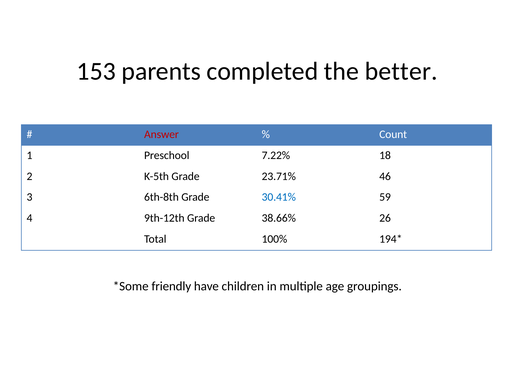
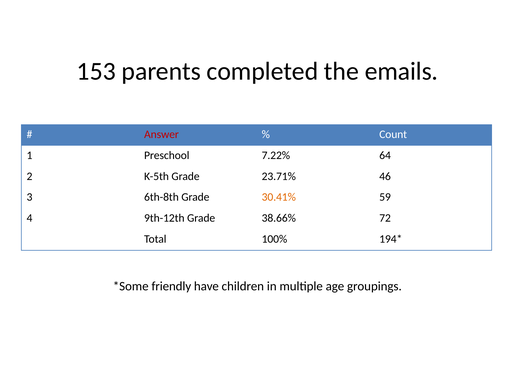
better: better -> emails (401, 71)
18: 18 -> 64 (385, 155)
30.41% colour: blue -> orange (279, 197)
26: 26 -> 72 (385, 218)
